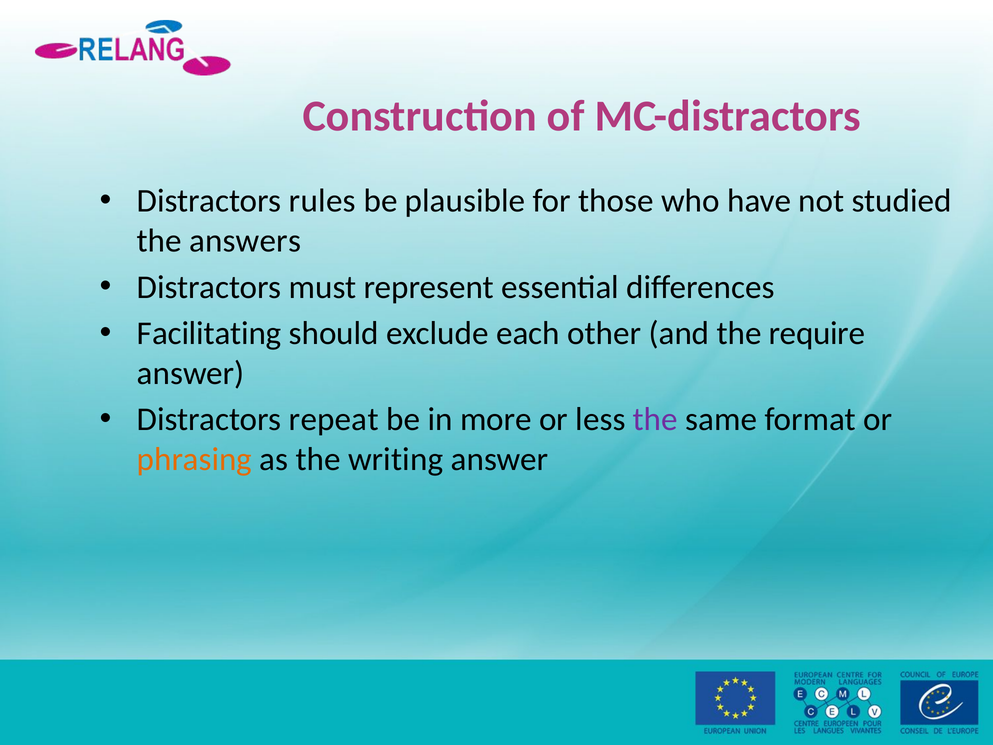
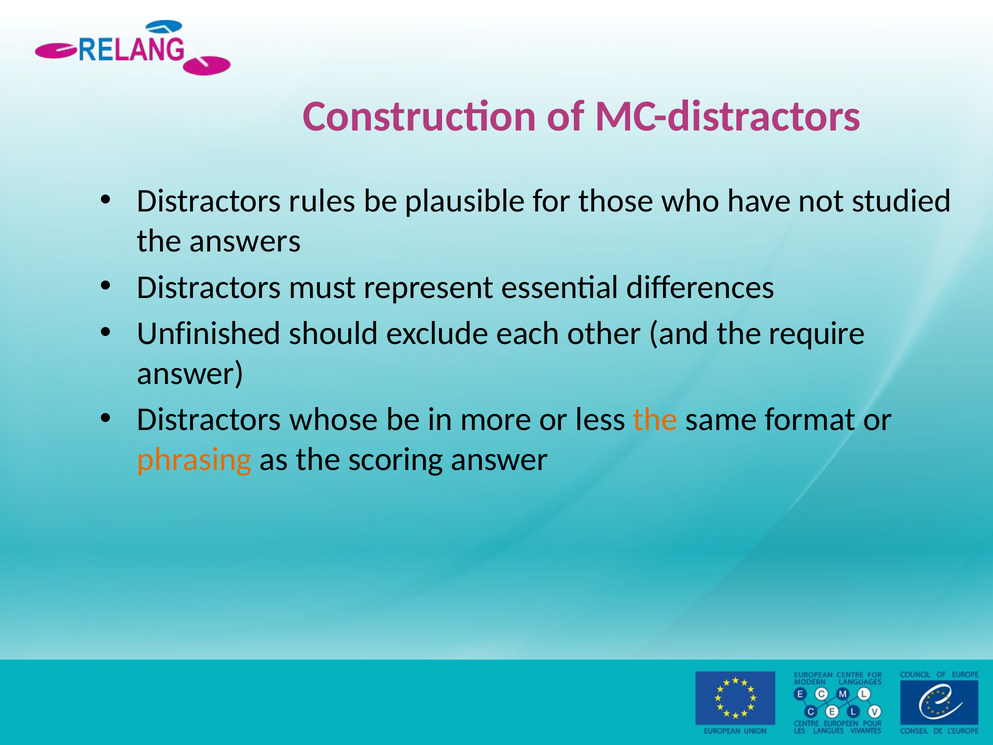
Facilitating: Facilitating -> Unfinished (209, 333)
repeat: repeat -> whose (334, 419)
the colour: purple -> orange (655, 419)
writing: writing -> scoring (396, 459)
